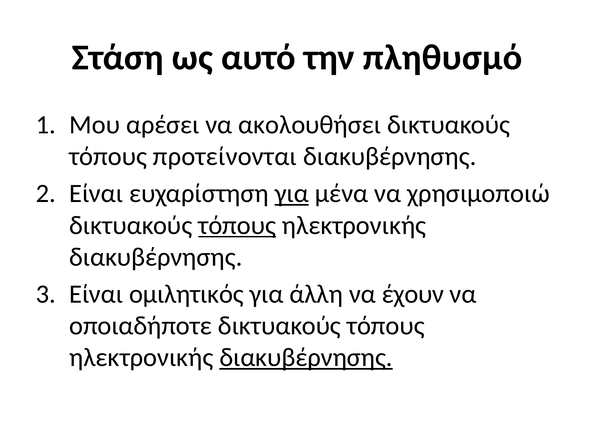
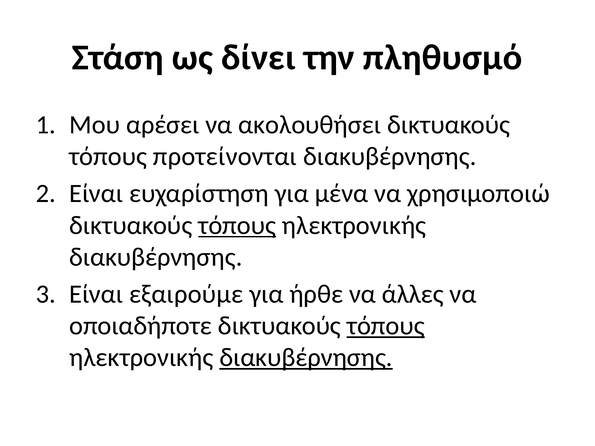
αυτό: αυτό -> δίνει (258, 58)
για underline: present -> none (292, 194)
ομιλητικός: ομιλητικός -> εξαιρούμε (186, 294)
άλλη: άλλη -> ήρθε (316, 294)
έχουν: έχουν -> άλλες (413, 294)
τόπους underline: none -> present (386, 326)
